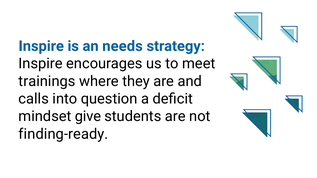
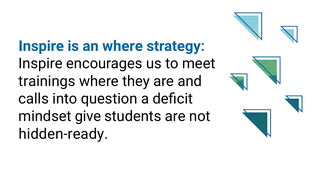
an needs: needs -> where (123, 46)
finding-ready: finding-ready -> hidden-ready (63, 134)
